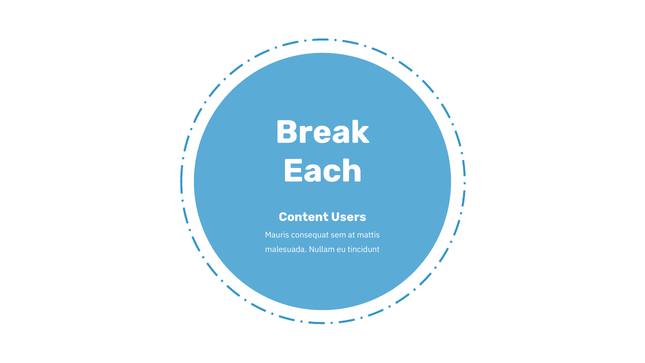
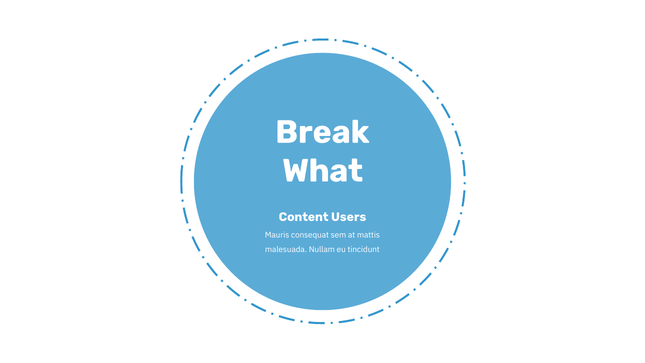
Each: Each -> What (323, 171)
